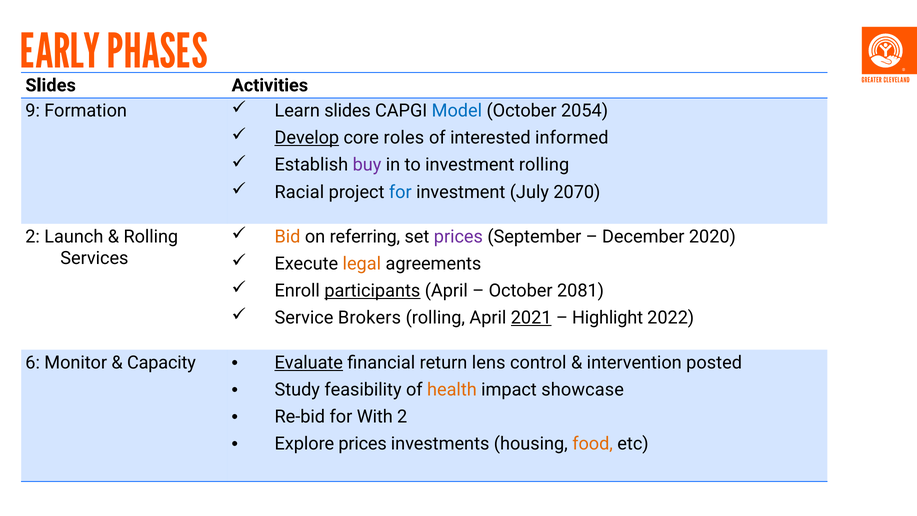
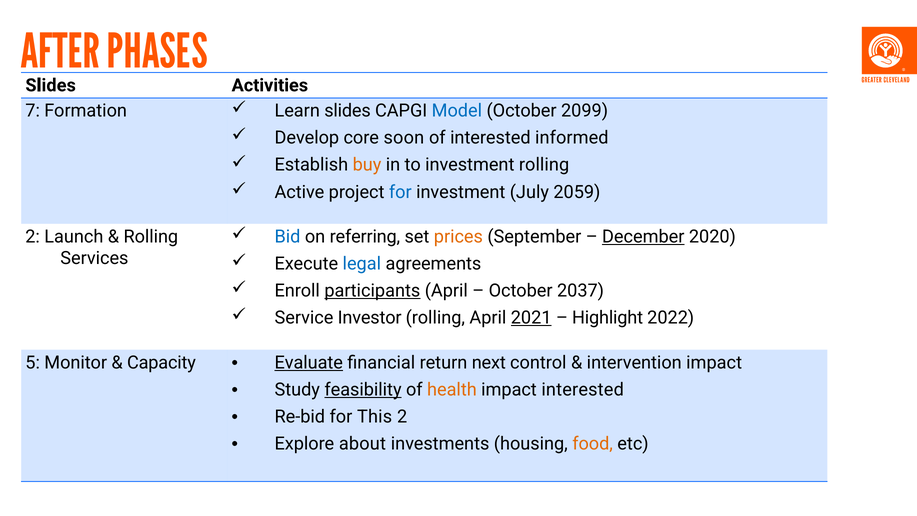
EARLY: EARLY -> AFTER (60, 52)
9: 9 -> 7 (33, 111)
2054: 2054 -> 2099 (585, 111)
Develop underline: present -> none (307, 138)
roles: roles -> soon (404, 138)
buy colour: purple -> orange (367, 165)
Racial: Racial -> Active (299, 192)
2070: 2070 -> 2059 (577, 192)
Bid colour: orange -> blue (288, 237)
prices colour: purple -> orange (458, 237)
December underline: none -> present (643, 237)
legal colour: orange -> blue (362, 264)
2081: 2081 -> 2037 (581, 291)
Brokers: Brokers -> Investor (370, 318)
6: 6 -> 5 (33, 362)
lens: lens -> next (489, 362)
intervention posted: posted -> impact (714, 362)
feasibility underline: none -> present (363, 389)
impact showcase: showcase -> interested (583, 389)
With: With -> This (375, 417)
Explore prices: prices -> about (362, 444)
